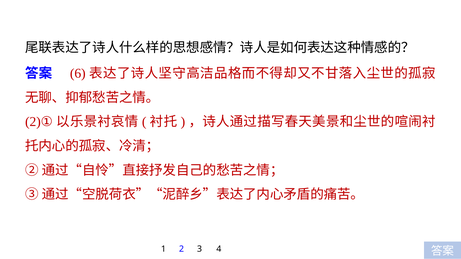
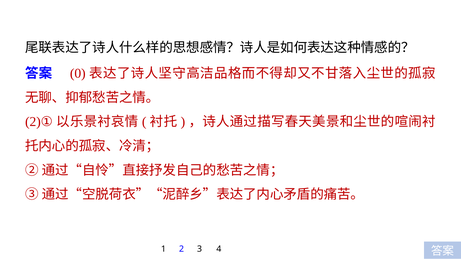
6: 6 -> 0 (78, 74)
